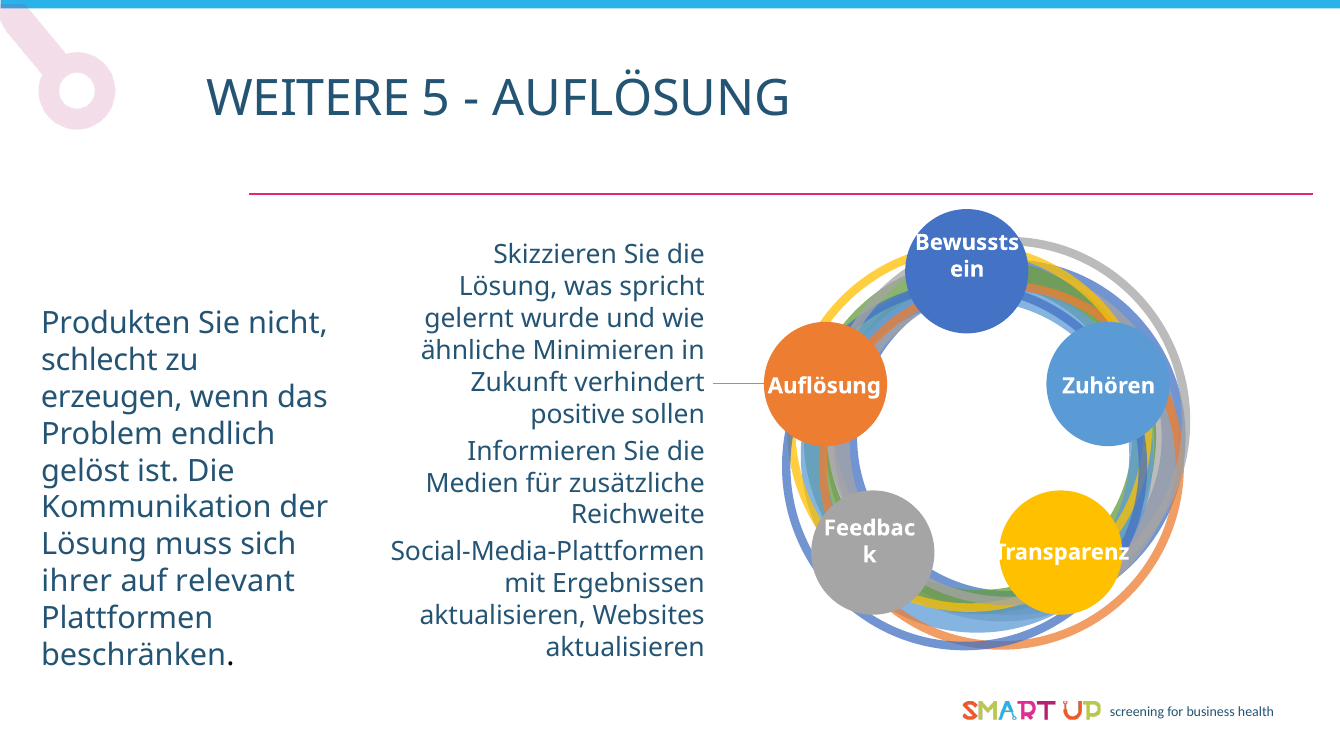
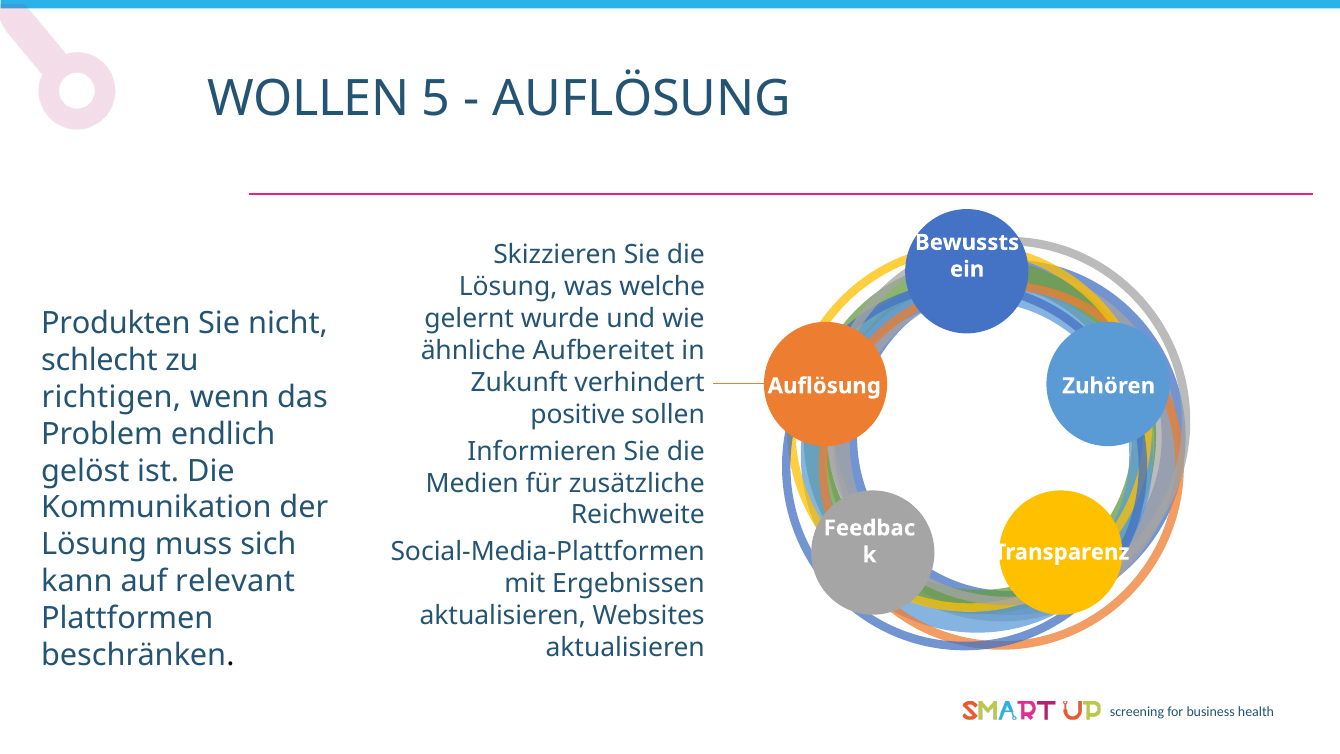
WEITERE: WEITERE -> WOLLEN (308, 99)
spricht: spricht -> welche (662, 287)
Minimieren: Minimieren -> Aufbereitet (604, 351)
erzeugen: erzeugen -> richtigen (111, 397)
ihrer: ihrer -> kann (77, 581)
